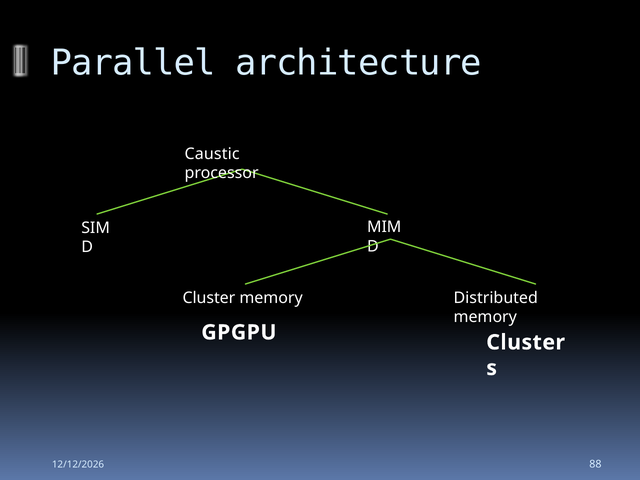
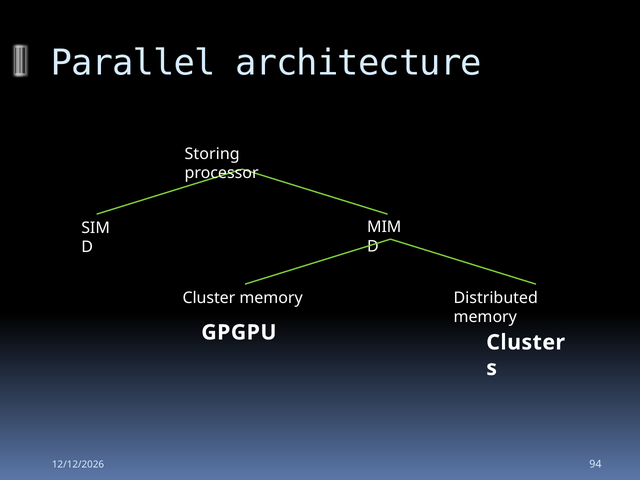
Caustic: Caustic -> Storing (212, 154)
88: 88 -> 94 (595, 464)
